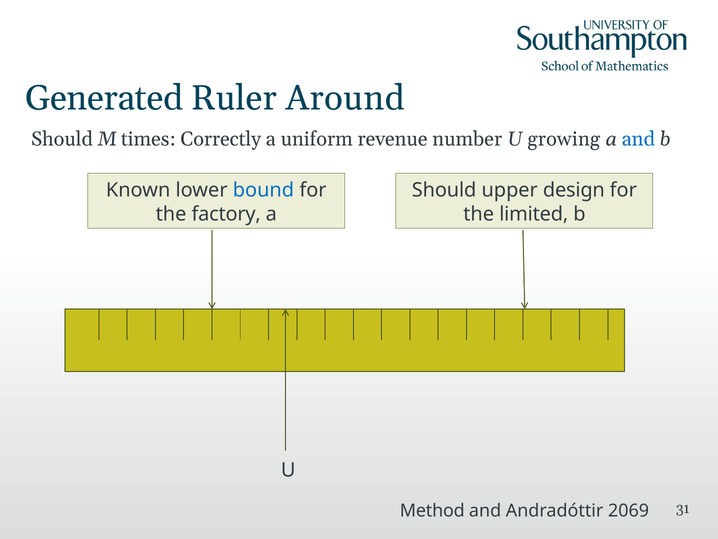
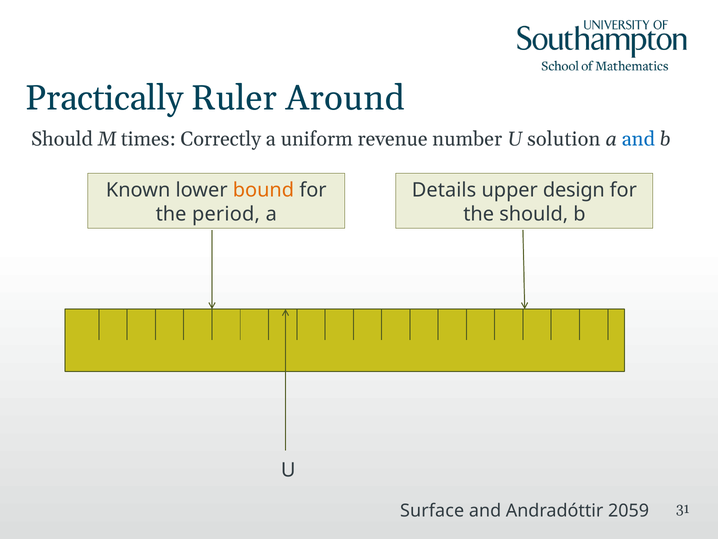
Generated: Generated -> Practically (104, 98)
growing: growing -> solution (564, 139)
bound colour: blue -> orange (263, 190)
Should: Should -> Details (444, 190)
factory: factory -> period (226, 214)
the limited: limited -> should (534, 214)
Method: Method -> Surface (432, 510)
2069: 2069 -> 2059 (629, 510)
